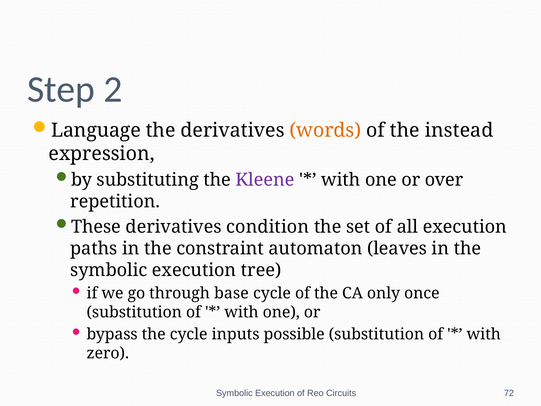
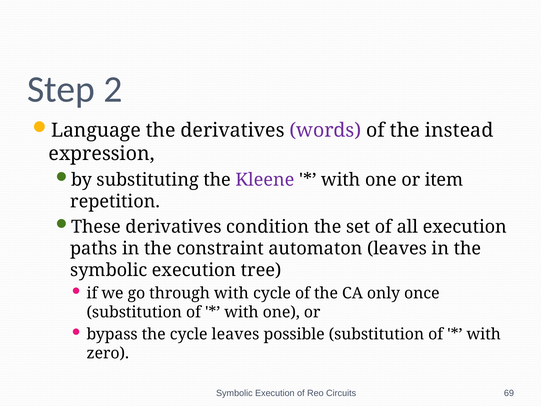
words colour: orange -> purple (325, 130)
over: over -> item (444, 180)
through base: base -> with (231, 293)
cycle inputs: inputs -> leaves (235, 334)
72: 72 -> 69 (509, 393)
